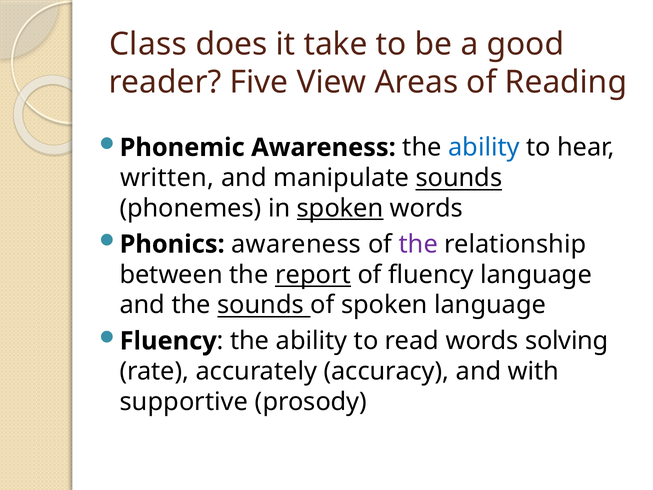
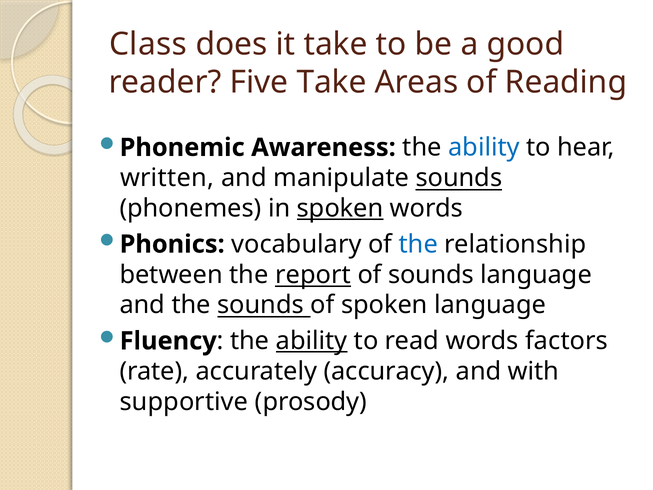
Five View: View -> Take (332, 82)
Phonics awareness: awareness -> vocabulary (296, 244)
the colour: purple -> blue (418, 244)
of fluency: fluency -> sounds (431, 275)
ability underline: none -> present (312, 341)
solving: solving -> factors (567, 341)
